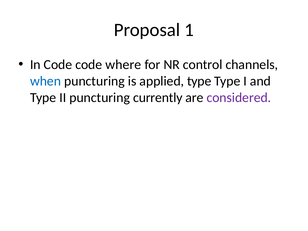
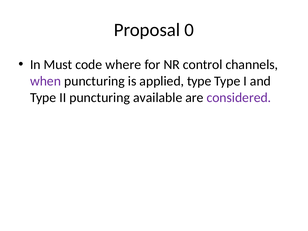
1: 1 -> 0 (189, 30)
In Code: Code -> Must (58, 65)
when colour: blue -> purple (46, 81)
currently: currently -> available (158, 98)
